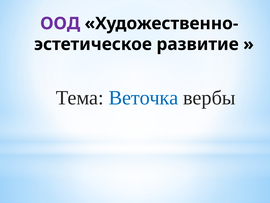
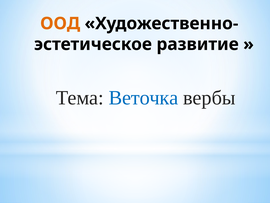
ООД colour: purple -> orange (60, 23)
